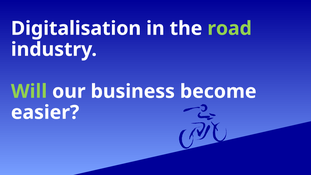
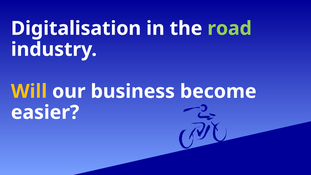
Will colour: light green -> yellow (29, 91)
